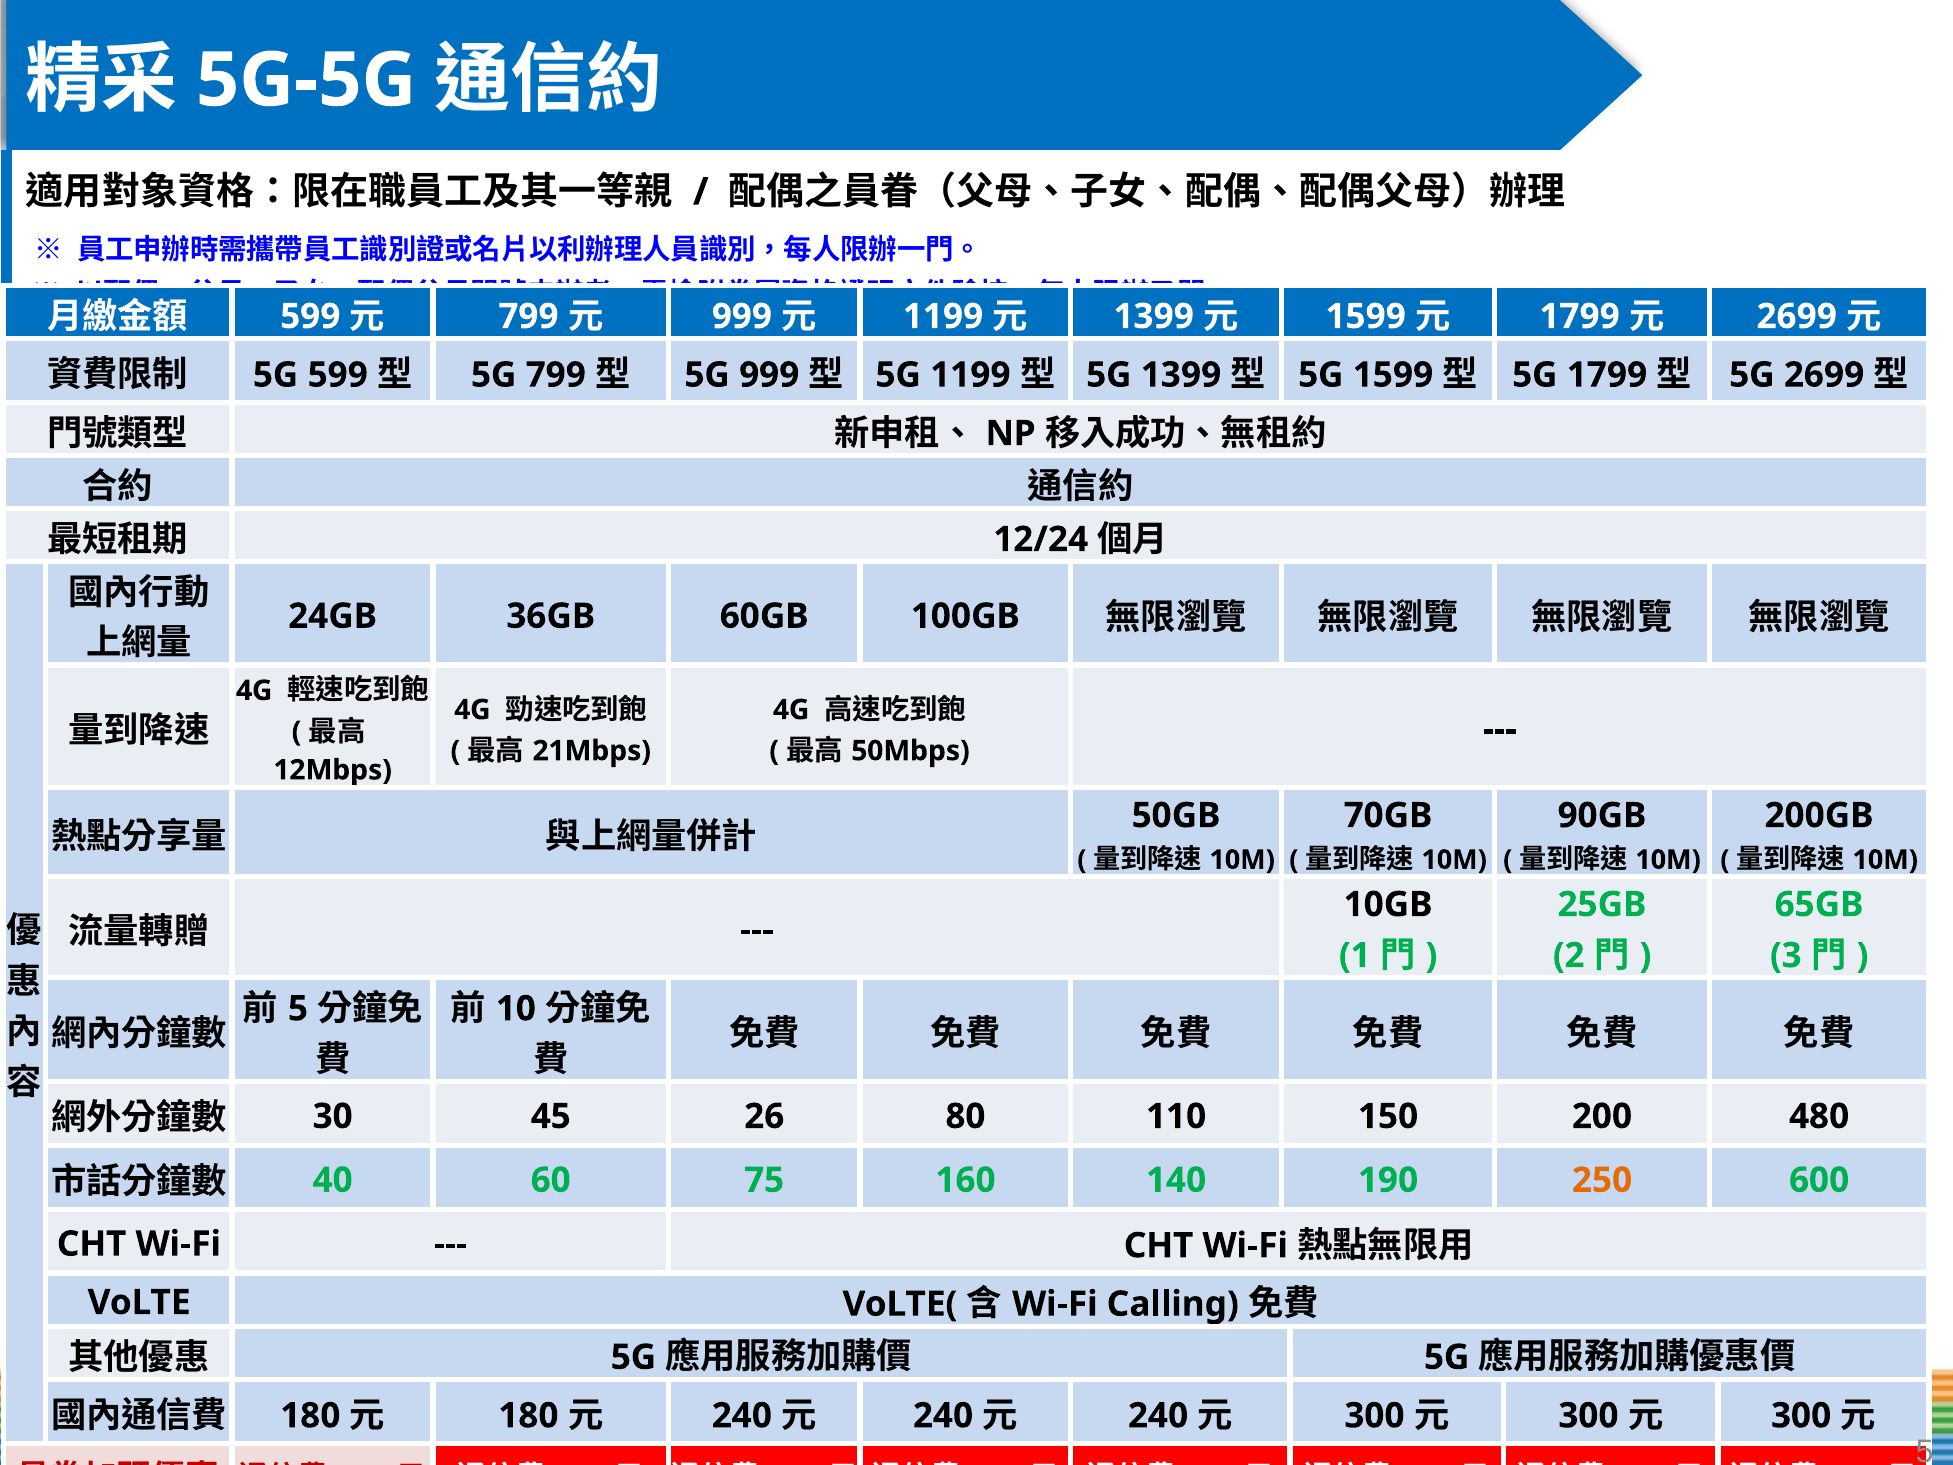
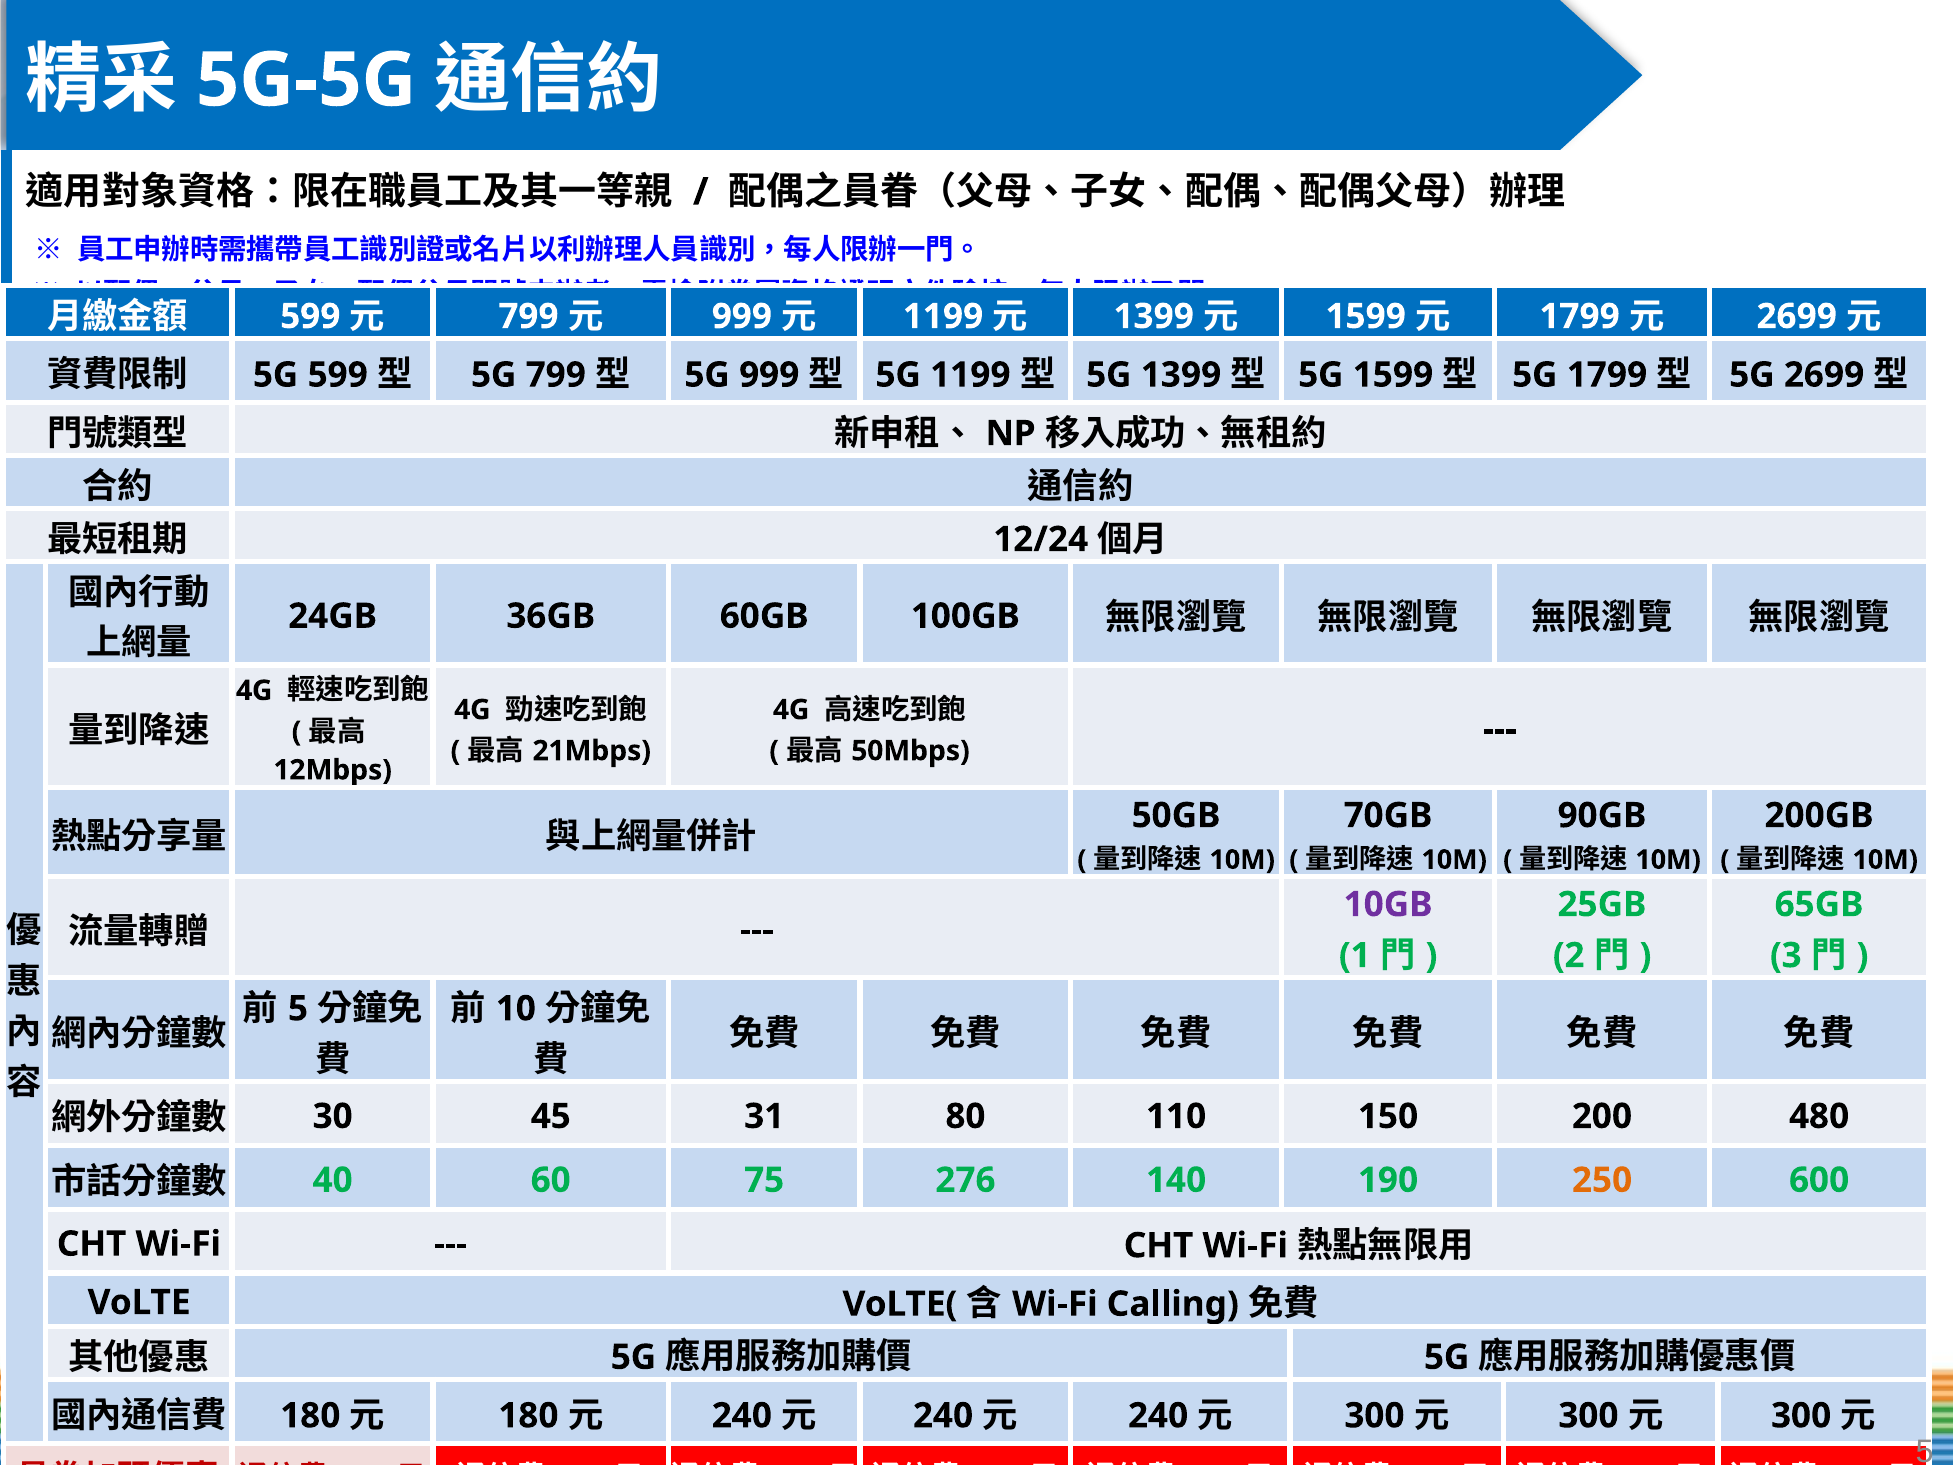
10GB colour: black -> purple (1388, 904)
26: 26 -> 31 (764, 1116)
160: 160 -> 276 (965, 1180)
